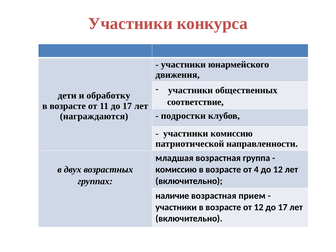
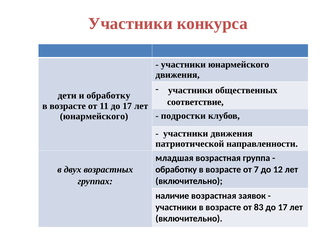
награждаются: награждаются -> юнармейского (94, 116)
участники комиссию: комиссию -> движения (232, 133)
комиссию: комиссию -> обработку (176, 170)
4: 4 -> 7 (256, 170)
прием: прием -> заявок (252, 196)
от 12: 12 -> 83 (259, 207)
